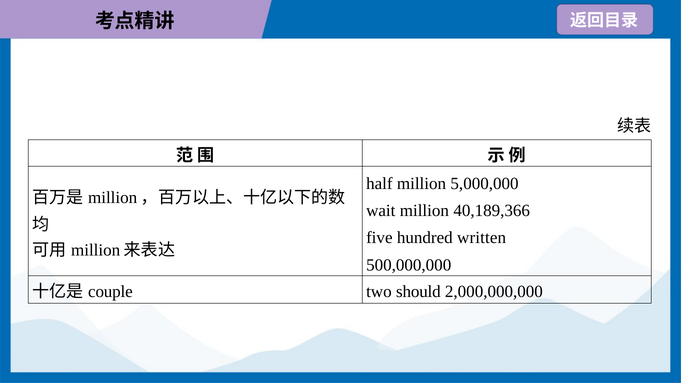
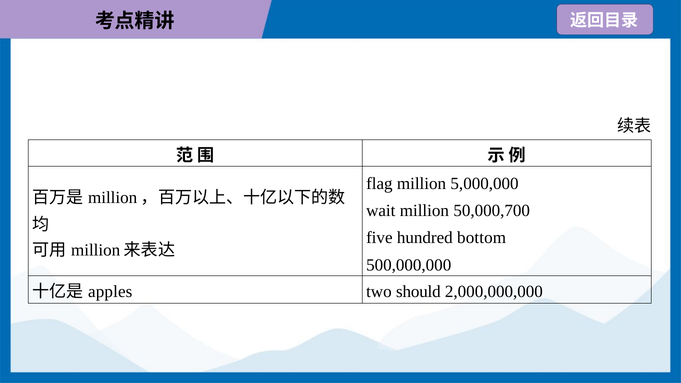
half: half -> flag (379, 184)
40,189,366: 40,189,366 -> 50,000,700 (492, 211)
written: written -> bottom (482, 238)
couple: couple -> apples (110, 292)
